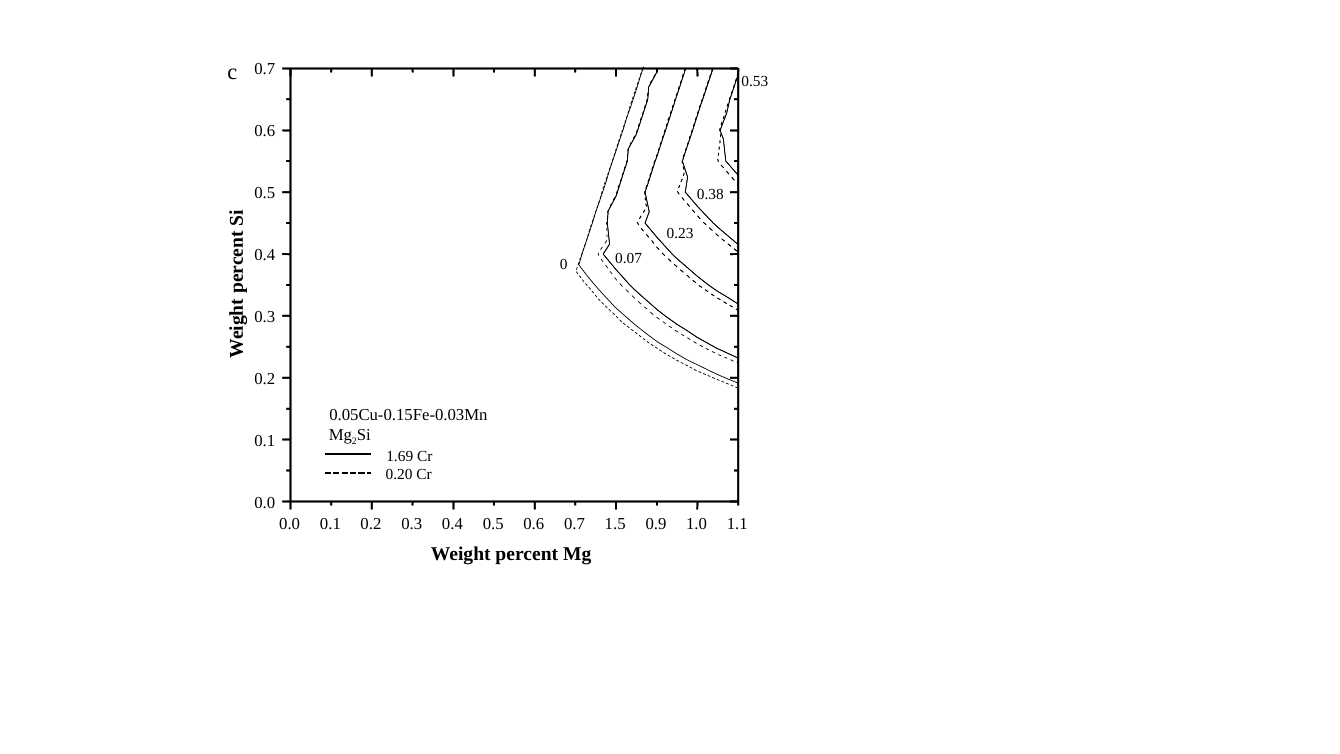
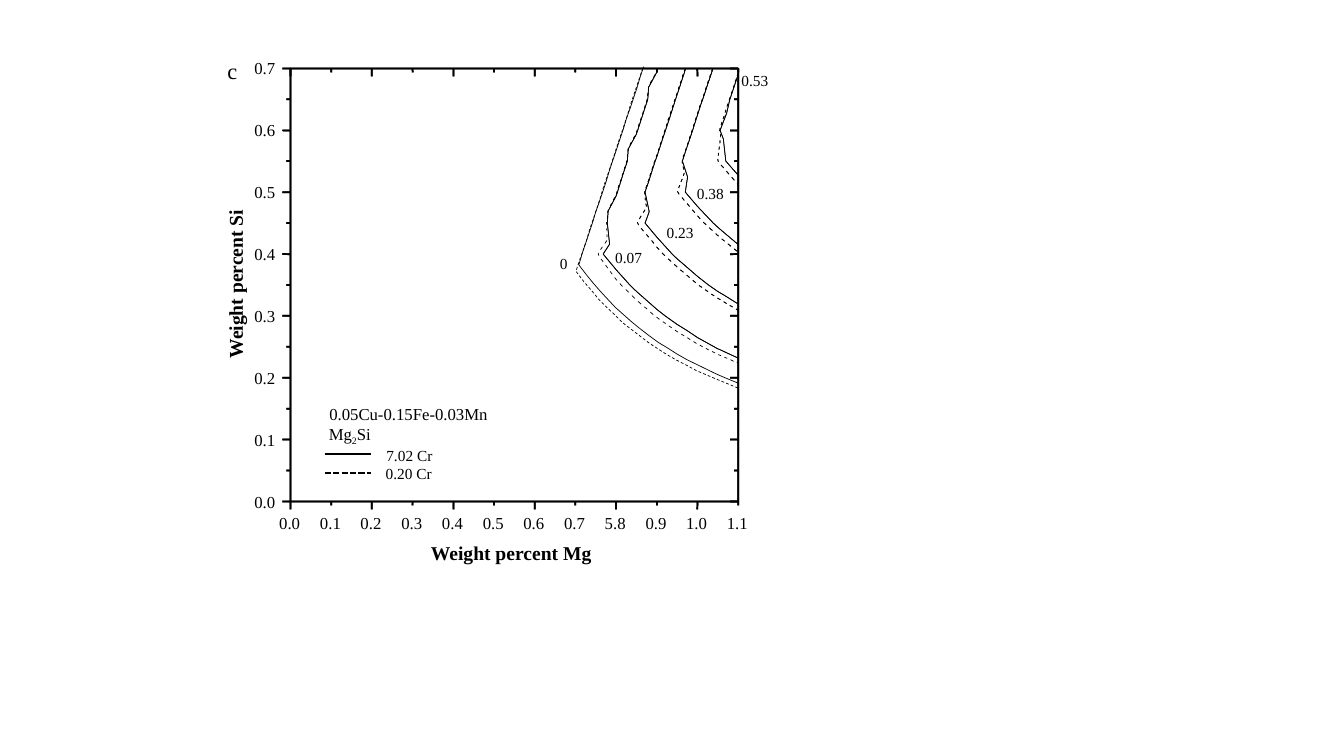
1.69: 1.69 -> 7.02 (400, 456)
1.5: 1.5 -> 5.8 (615, 524)
